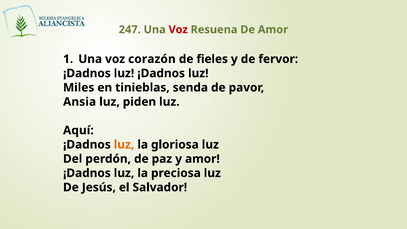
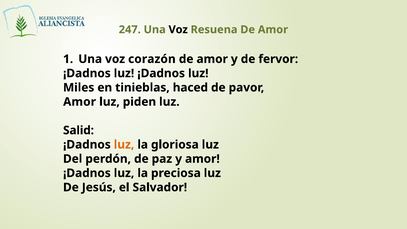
Voz colour: red -> black (178, 30)
fieles: fieles -> amor (212, 59)
senda: senda -> haced (190, 88)
Ansia: Ansia -> Amor (80, 102)
Aquí: Aquí -> Salid (79, 130)
